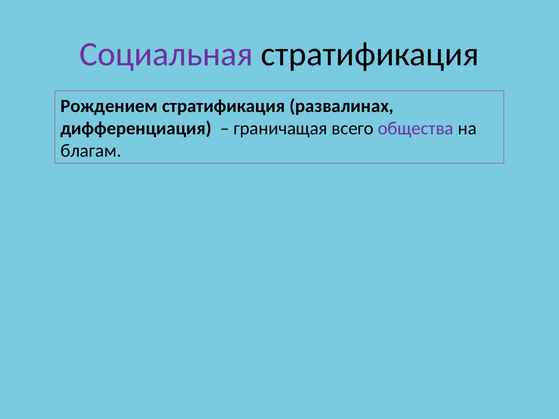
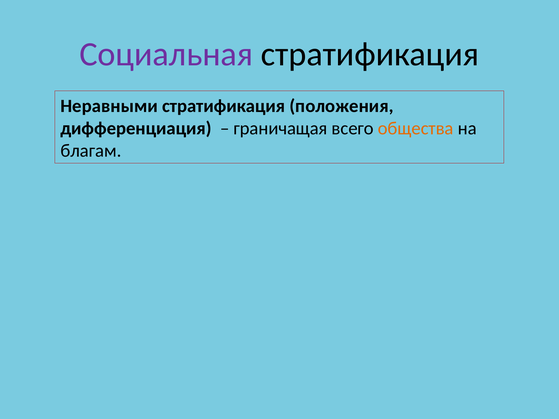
Рождением: Рождением -> Неравными (109, 106)
развалинах: развалинах -> положения (342, 106)
общества colour: purple -> orange (416, 128)
